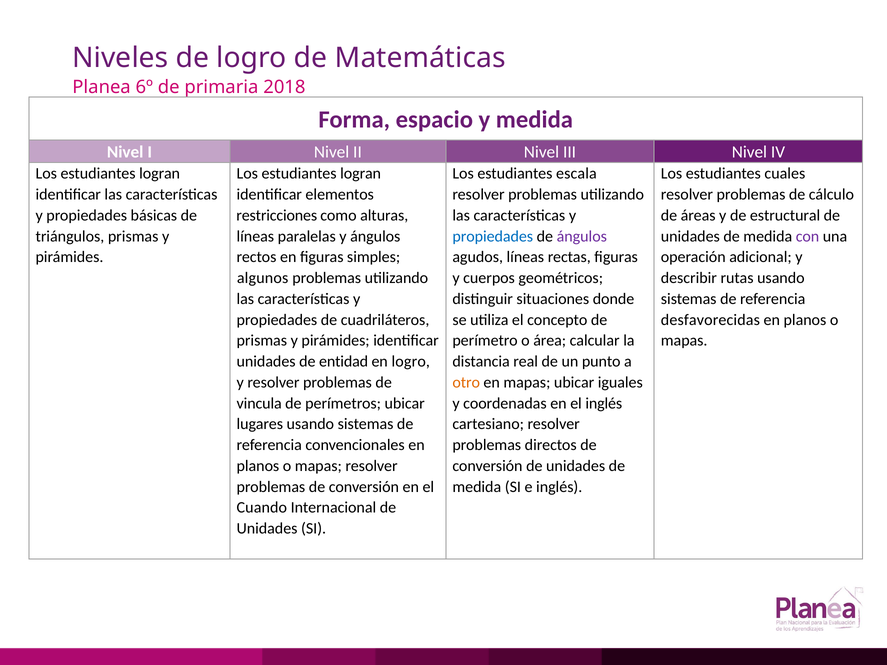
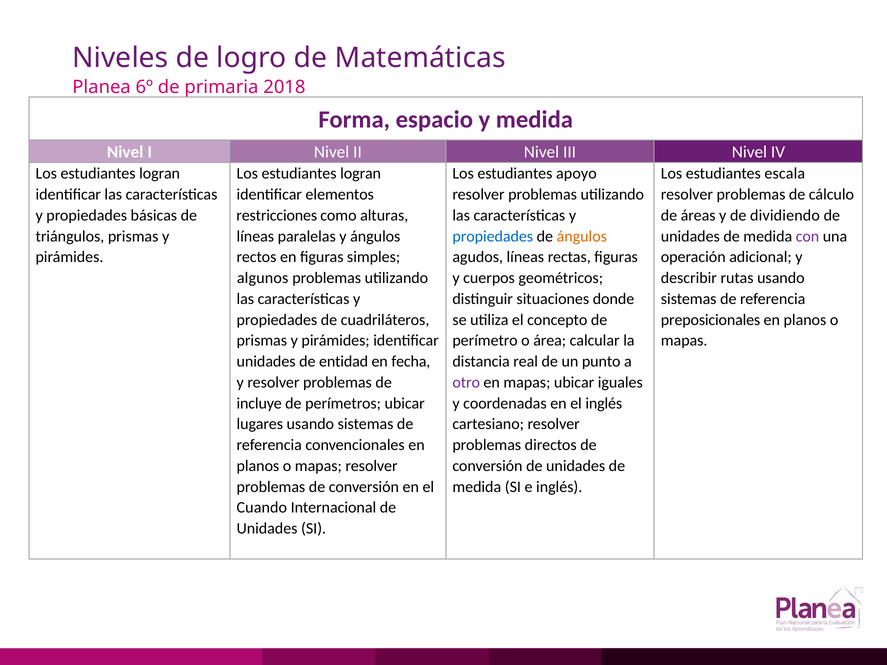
escala: escala -> apoyo (576, 174)
cuales: cuales -> escala (785, 174)
estructural: estructural -> dividiendo (785, 215)
ángulos colour: purple -> orange (582, 236)
desfavorecidas: desfavorecidas -> preposicionales (711, 320)
en logro: logro -> fecha (411, 362)
otro colour: orange -> purple (466, 383)
vincula: vincula -> incluye (259, 403)
